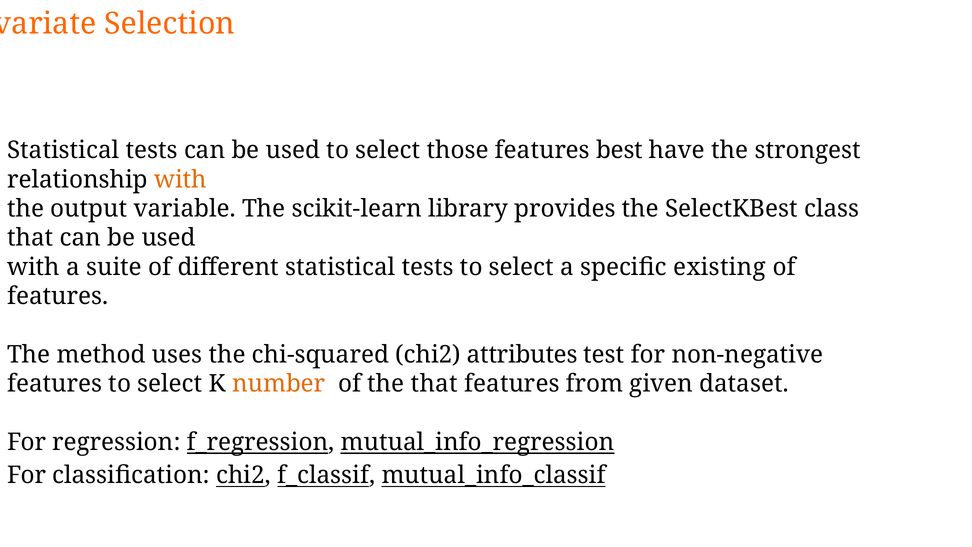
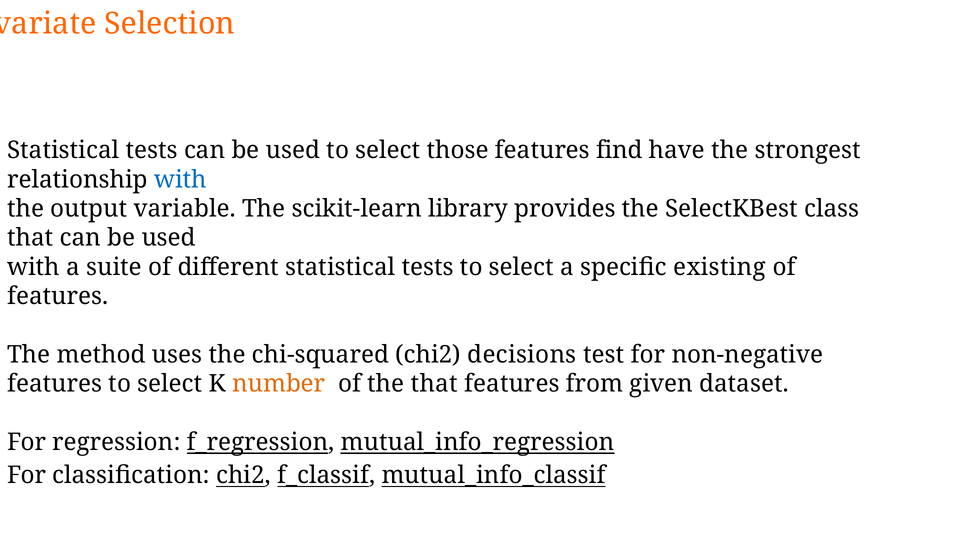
best: best -> find (619, 150)
with colour: orange -> blue (181, 179)
attributes: attributes -> decisions (522, 354)
